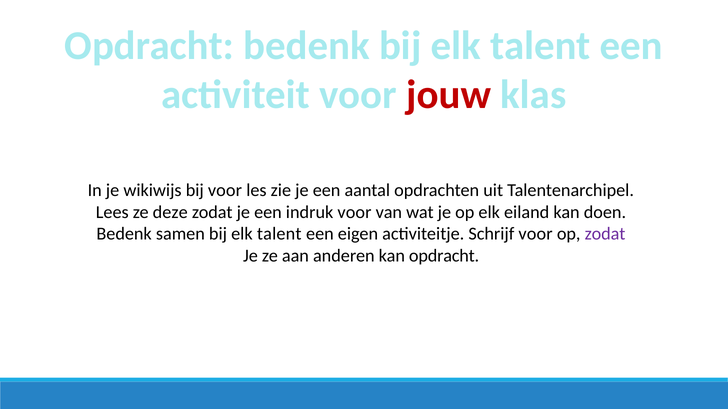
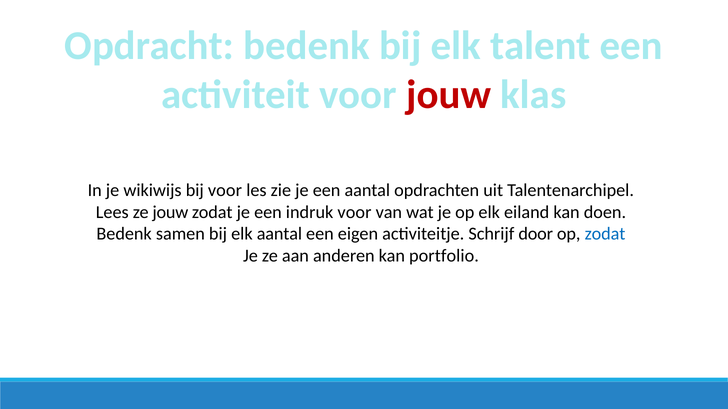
ze deze: deze -> jouw (170, 212)
samen bij elk talent: talent -> aantal (279, 234)
Schrijf voor: voor -> door (536, 234)
zodat colour: purple -> blue (605, 234)
kan opdracht: opdracht -> portfolio (444, 256)
